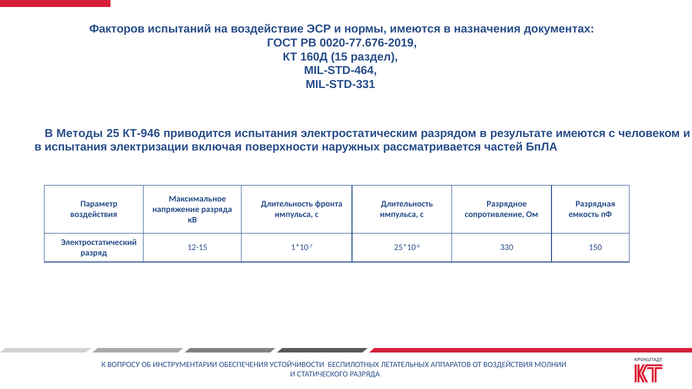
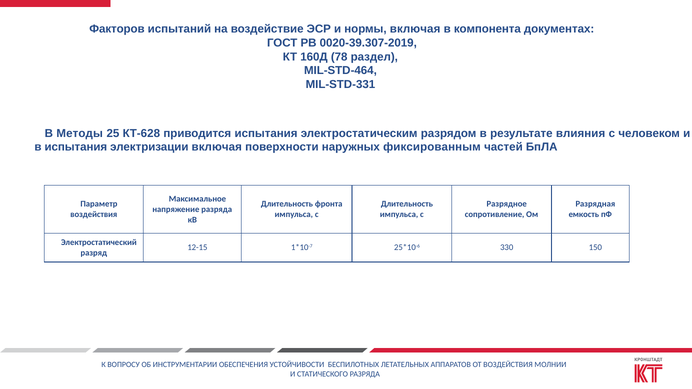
нормы имеются: имеются -> включая (415, 29)
назначения: назначения -> компонента (487, 29)
0020-77.676-2019: 0020-77.676-2019 -> 0020-39.307-2019 (368, 43)
15: 15 -> 78 (339, 57)
КТ-946: КТ-946 -> КТ-628 (141, 133)
результате имеются: имеются -> влияния (581, 133)
рассматривается: рассматривается -> фиксированным (432, 147)
